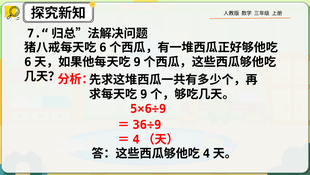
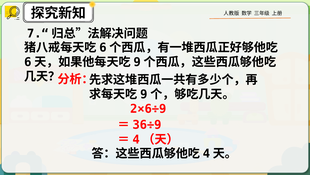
5×6÷9: 5×6÷9 -> 2×6÷9 (148, 108)
